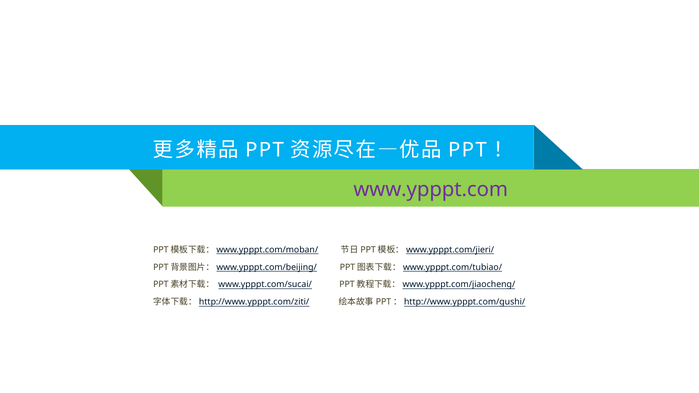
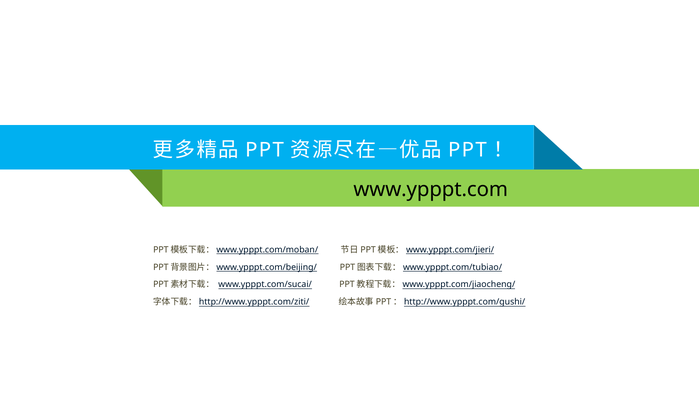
www.ypppt.com colour: purple -> black (431, 189)
